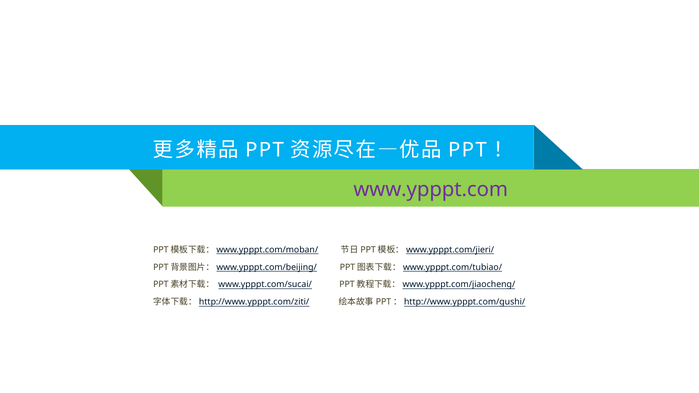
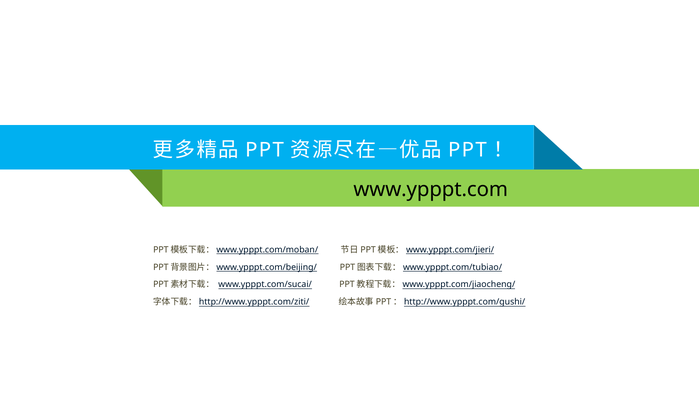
www.ypppt.com colour: purple -> black (431, 189)
